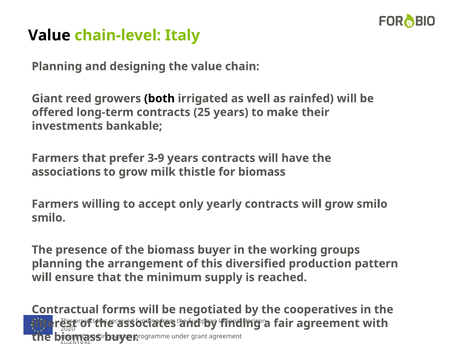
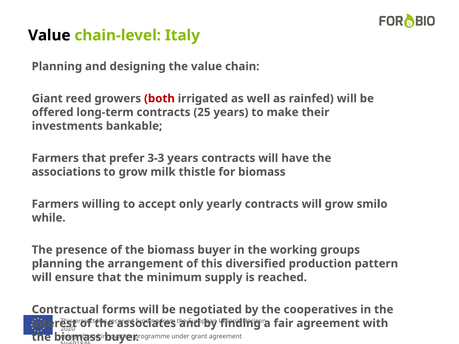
both colour: black -> red (159, 99)
3-9: 3-9 -> 3-3 (156, 158)
smilo: smilo -> while (49, 218)
